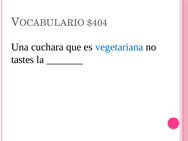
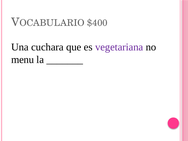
$404: $404 -> $400 (97, 23)
vegetariana colour: blue -> purple (119, 47)
tastes: tastes -> menu (23, 60)
